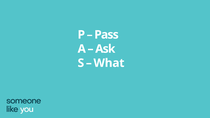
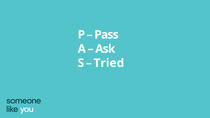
What: What -> Tried (109, 63)
